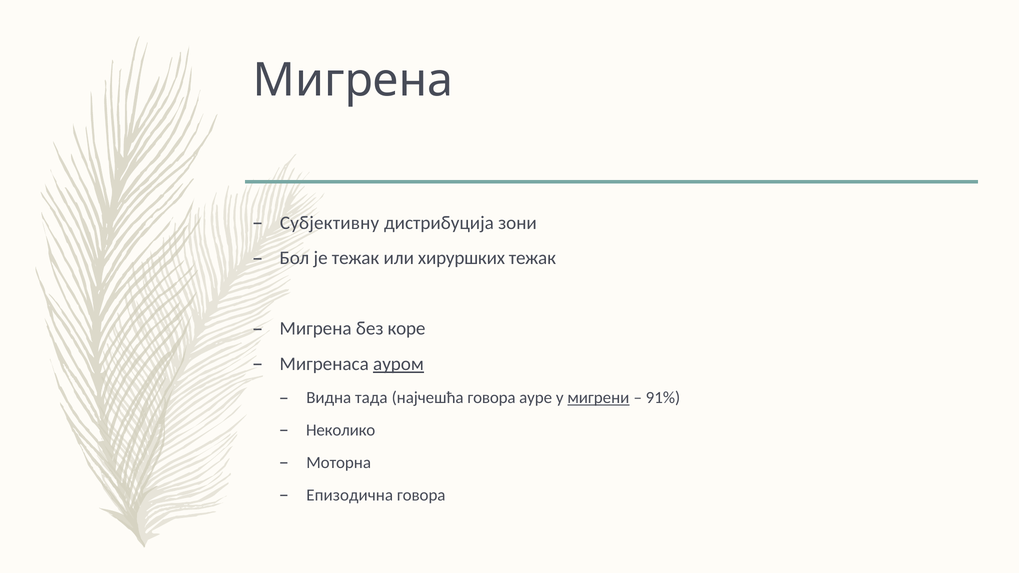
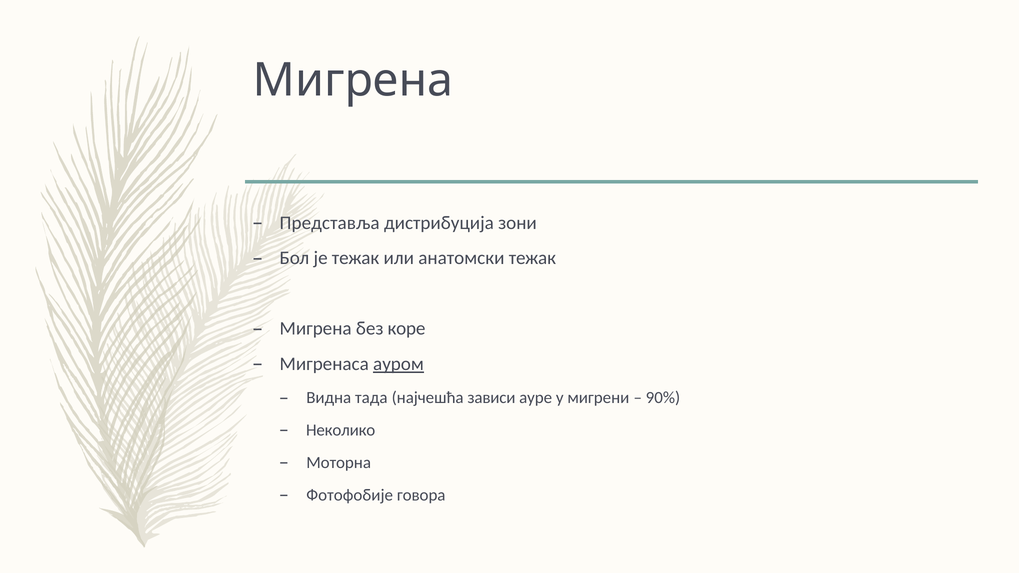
Субјективну: Субјективну -> Представља (330, 223)
хируршких: хируршких -> анатомски (461, 258)
најчешћа говора: говора -> зависи (491, 398)
мигрени underline: present -> none (598, 398)
91%: 91% -> 90% (663, 398)
Eпизодична: Eпизодична -> Фотофобије (350, 495)
